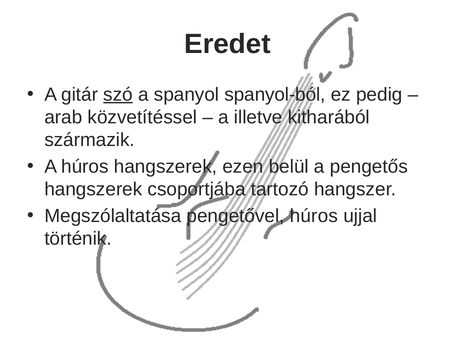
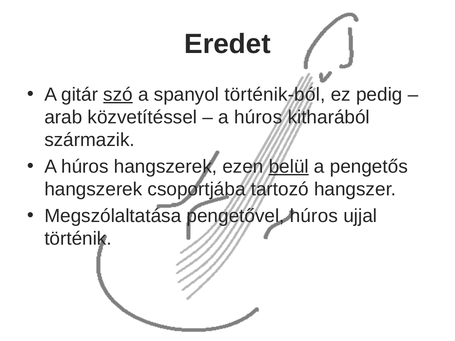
spanyol-ból: spanyol-ból -> történik-ból (275, 95)
illetve: illetve -> húros (258, 117)
belül underline: none -> present (289, 167)
